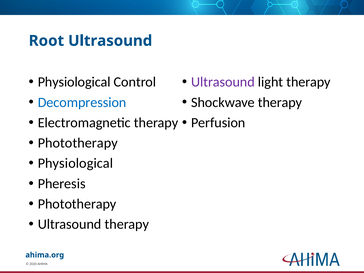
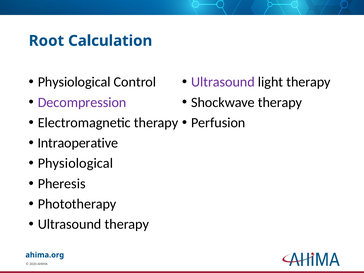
Root Ultrasound: Ultrasound -> Calculation (110, 41)
Decompression colour: blue -> purple (82, 102)
Phototherapy: Phototherapy -> Intraoperative (78, 143)
